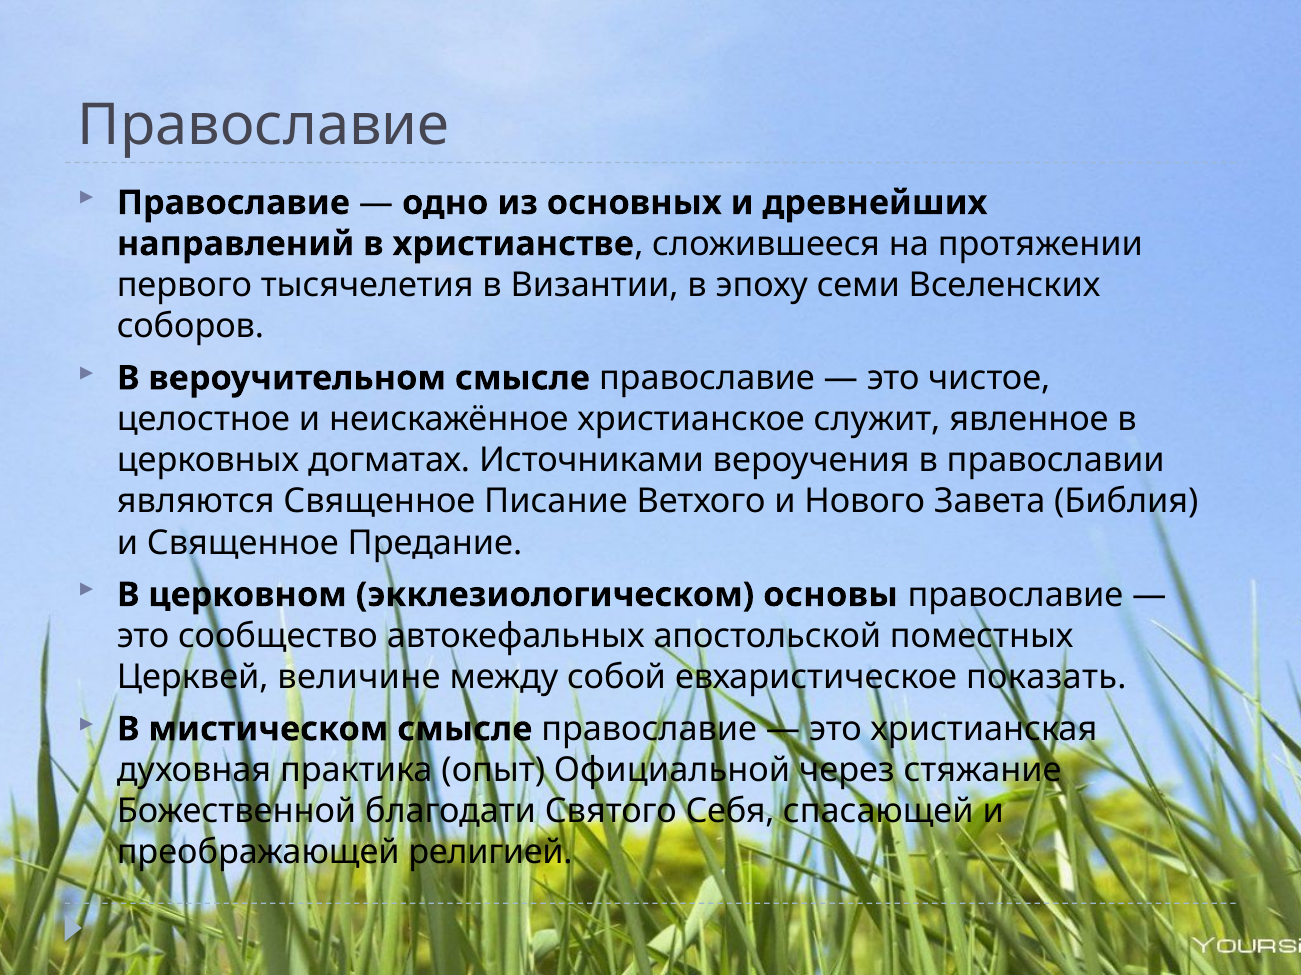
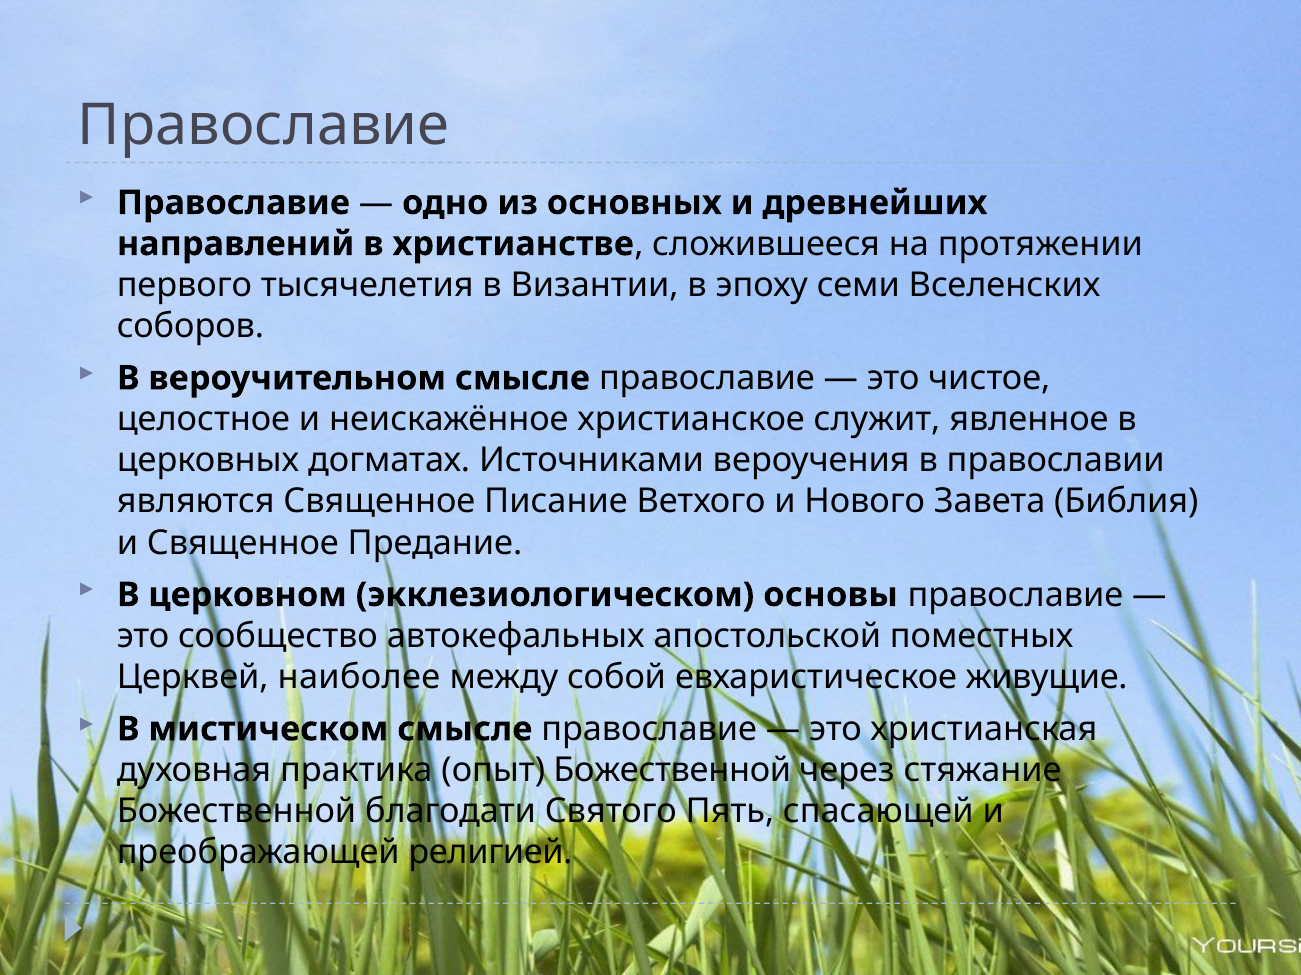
величине: величине -> наиболее (359, 678)
показать: показать -> живущие (1047, 678)
опыт Официальной: Официальной -> Божественной (672, 771)
Себя: Себя -> Пять (730, 812)
